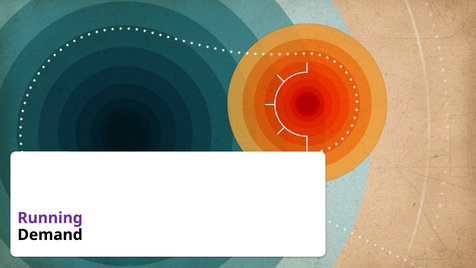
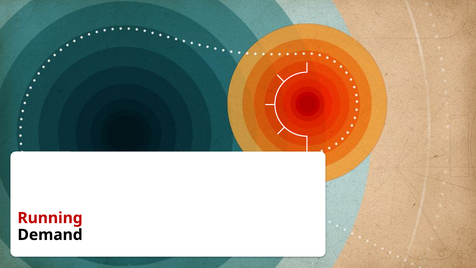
Running colour: purple -> red (50, 218)
